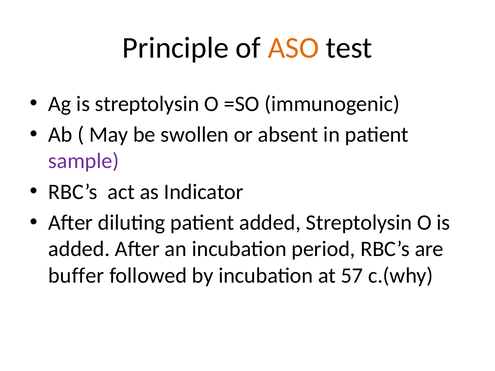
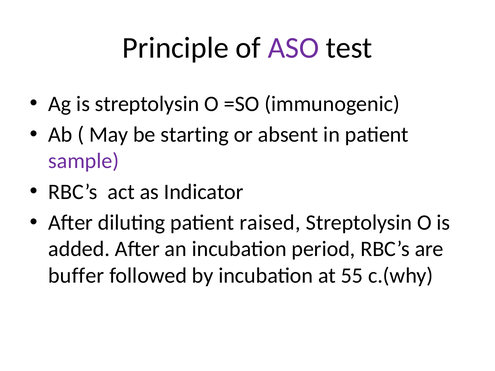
ASO colour: orange -> purple (293, 48)
swollen: swollen -> starting (195, 135)
patient added: added -> raised (270, 223)
57: 57 -> 55 (352, 276)
